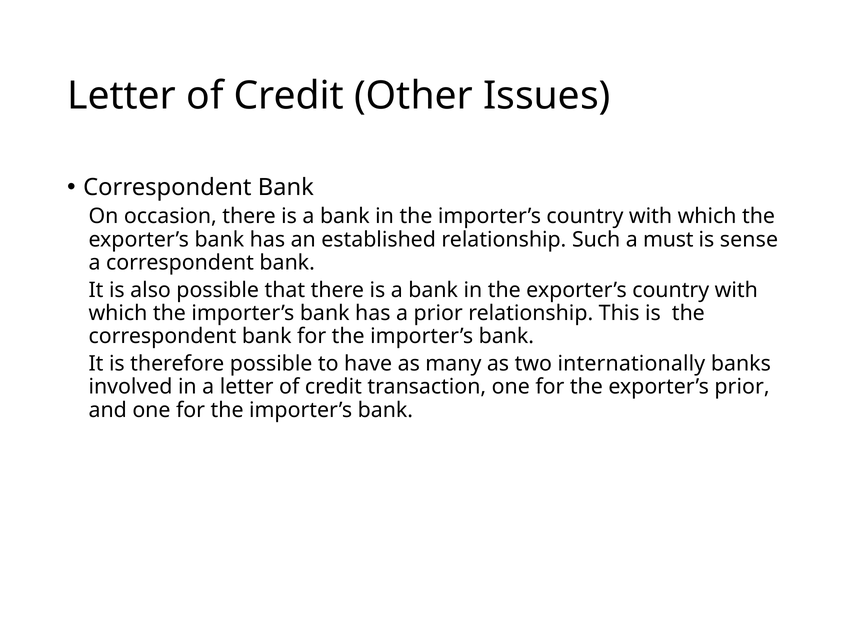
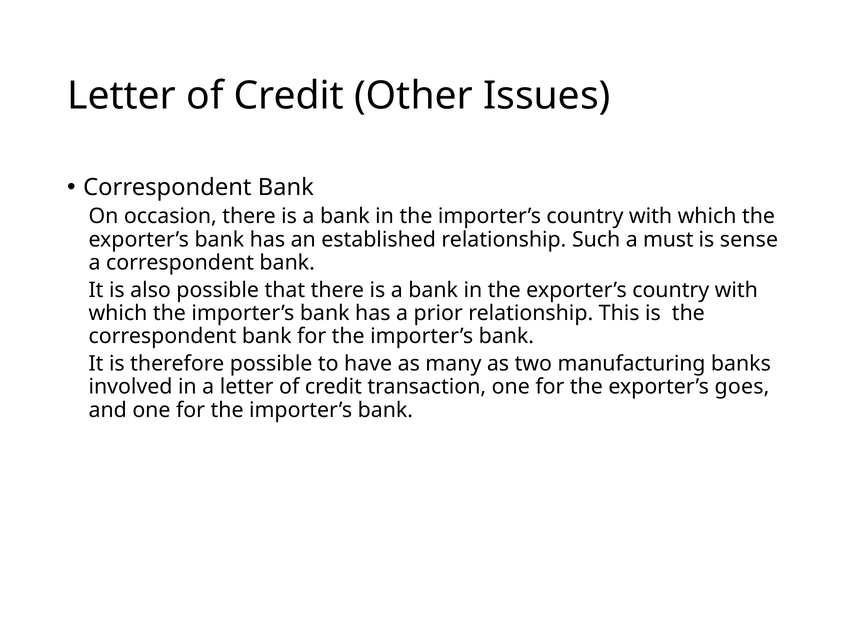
internationally: internationally -> manufacturing (632, 364)
exporter’s prior: prior -> goes (742, 387)
